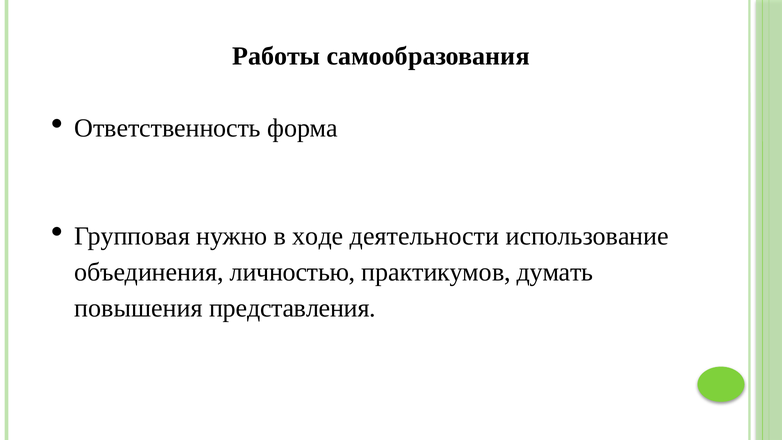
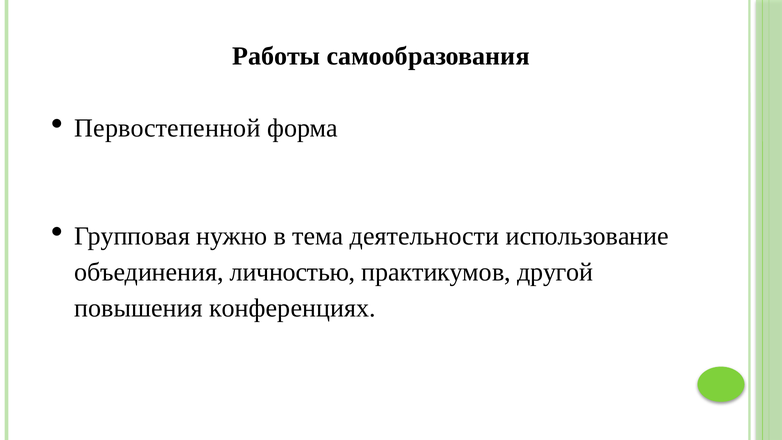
Ответственность: Ответственность -> Первостепенной (168, 128)
ходе: ходе -> тема (318, 236)
думать: думать -> другой (555, 272)
представления: представления -> конференциях (292, 308)
